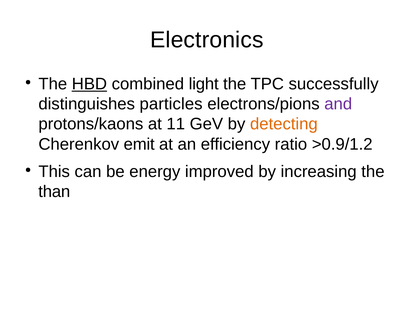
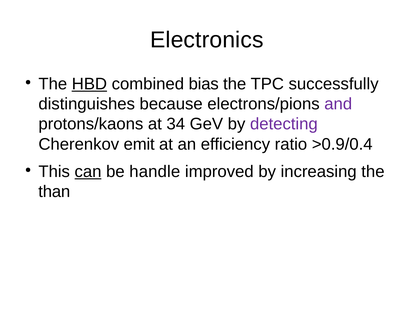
light: light -> bias (204, 84)
particles: particles -> because (171, 104)
11: 11 -> 34 (176, 124)
detecting colour: orange -> purple (284, 124)
>0.9/1.2: >0.9/1.2 -> >0.9/0.4 (342, 144)
can underline: none -> present (88, 171)
energy: energy -> handle (155, 171)
